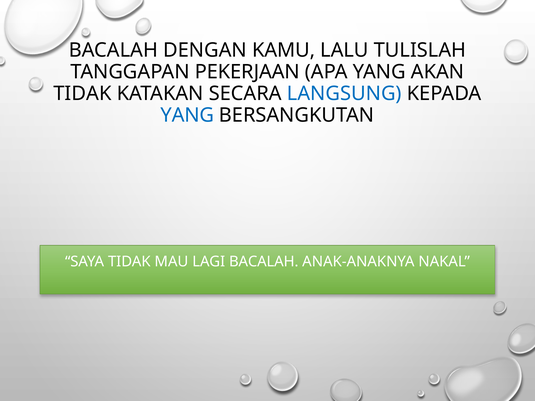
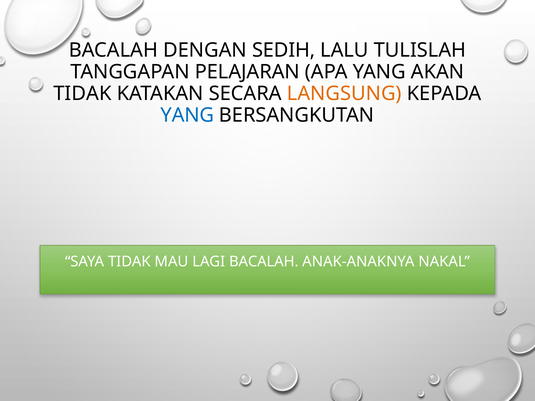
KAMU: KAMU -> SEDIH (284, 50)
PEKERJAAN: PEKERJAAN -> PELAJARAN (247, 72)
LANGSUNG colour: blue -> orange (344, 94)
